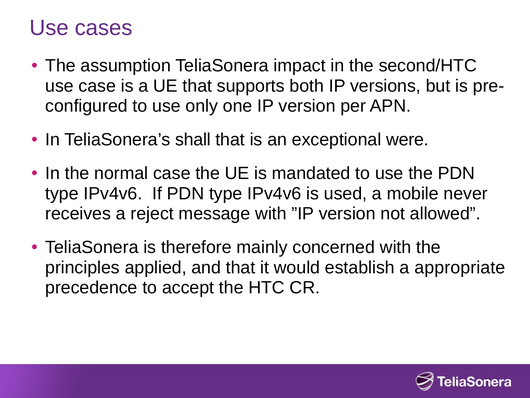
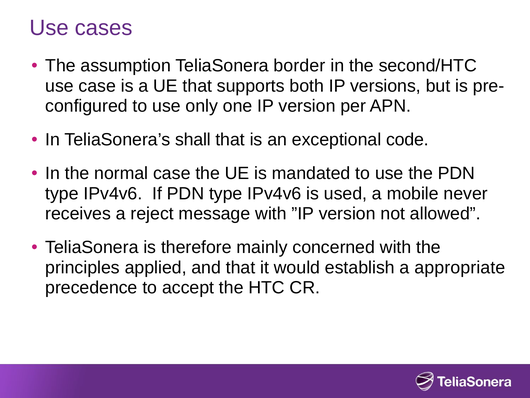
impact: impact -> border (300, 66)
were: were -> code (407, 140)
